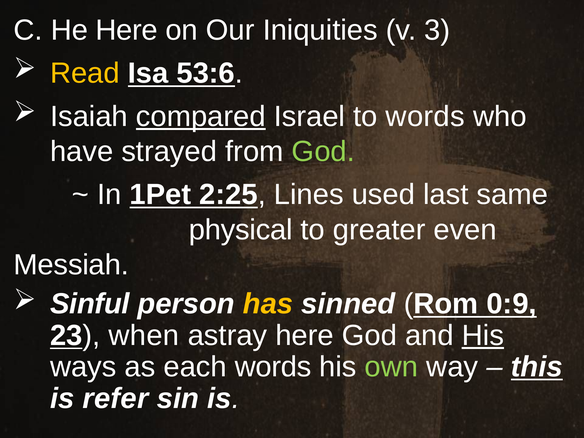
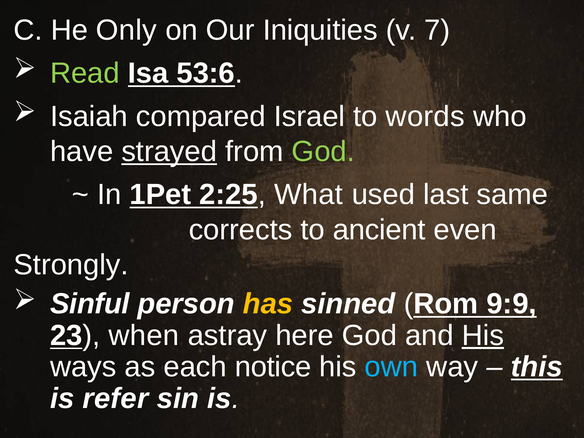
He Here: Here -> Only (126, 30)
3: 3 -> 7 (437, 30)
Read colour: yellow -> light green (85, 73)
compared underline: present -> none (201, 116)
strayed underline: none -> present (169, 152)
Lines: Lines -> What (309, 195)
physical: physical -> corrects (241, 230)
greater: greater -> ancient (379, 230)
Messiah: Messiah -> Strongly (71, 265)
0:9: 0:9 -> 9:9 (512, 304)
each words: words -> notice (273, 367)
own colour: light green -> light blue (391, 367)
